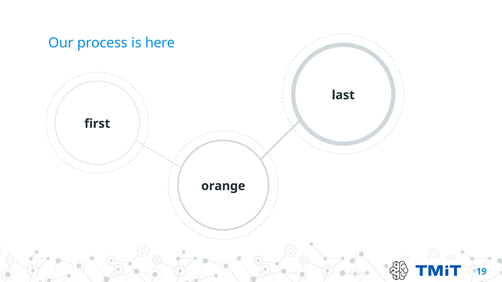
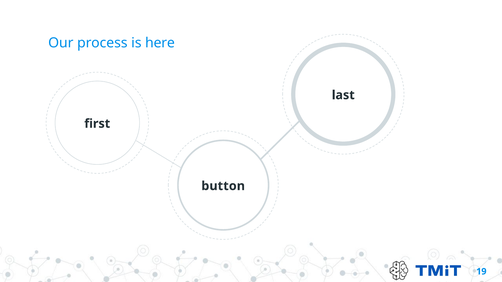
orange: orange -> button (223, 186)
